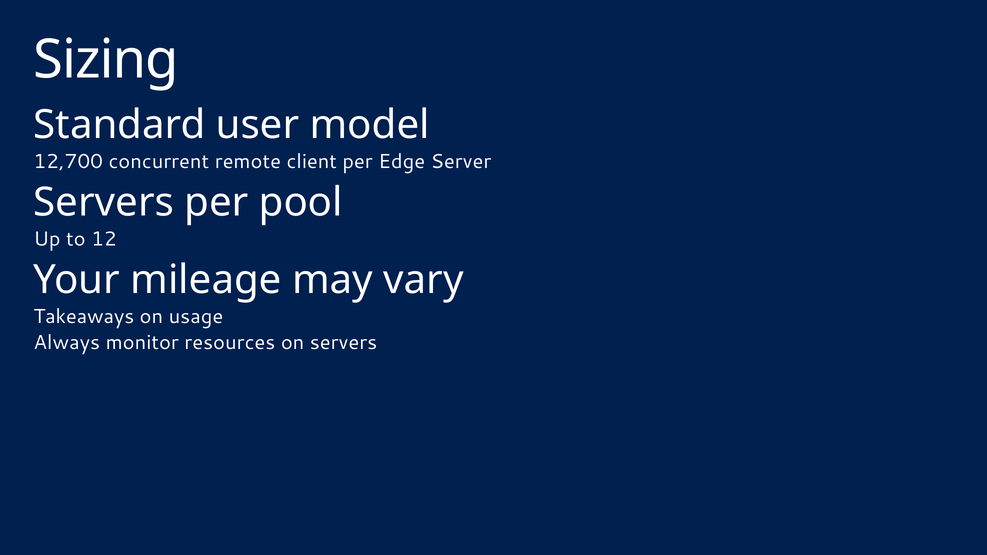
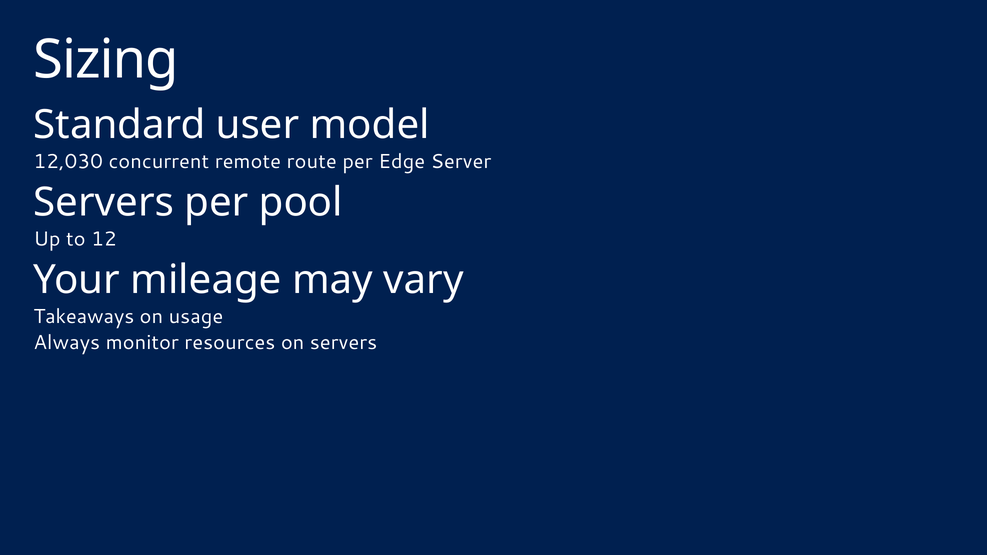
12,700: 12,700 -> 12,030 (68, 162)
client: client -> route (312, 162)
